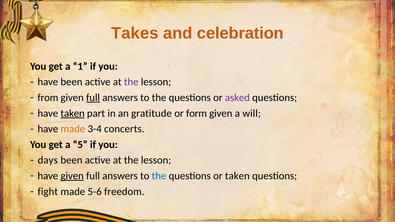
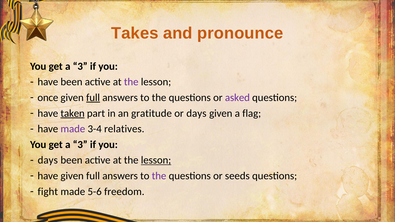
celebration: celebration -> pronounce (240, 33)
1: 1 -> 3 (80, 66)
from: from -> once (48, 98)
or form: form -> days (196, 113)
will: will -> flag (252, 113)
made colour: orange -> purple (73, 129)
concerts: concerts -> relatives (124, 129)
5: 5 -> 3 (80, 145)
lesson underline: none -> present (156, 160)
given underline: present -> none (72, 176)
the colour: blue -> purple (159, 176)
or taken: taken -> seeds (237, 176)
